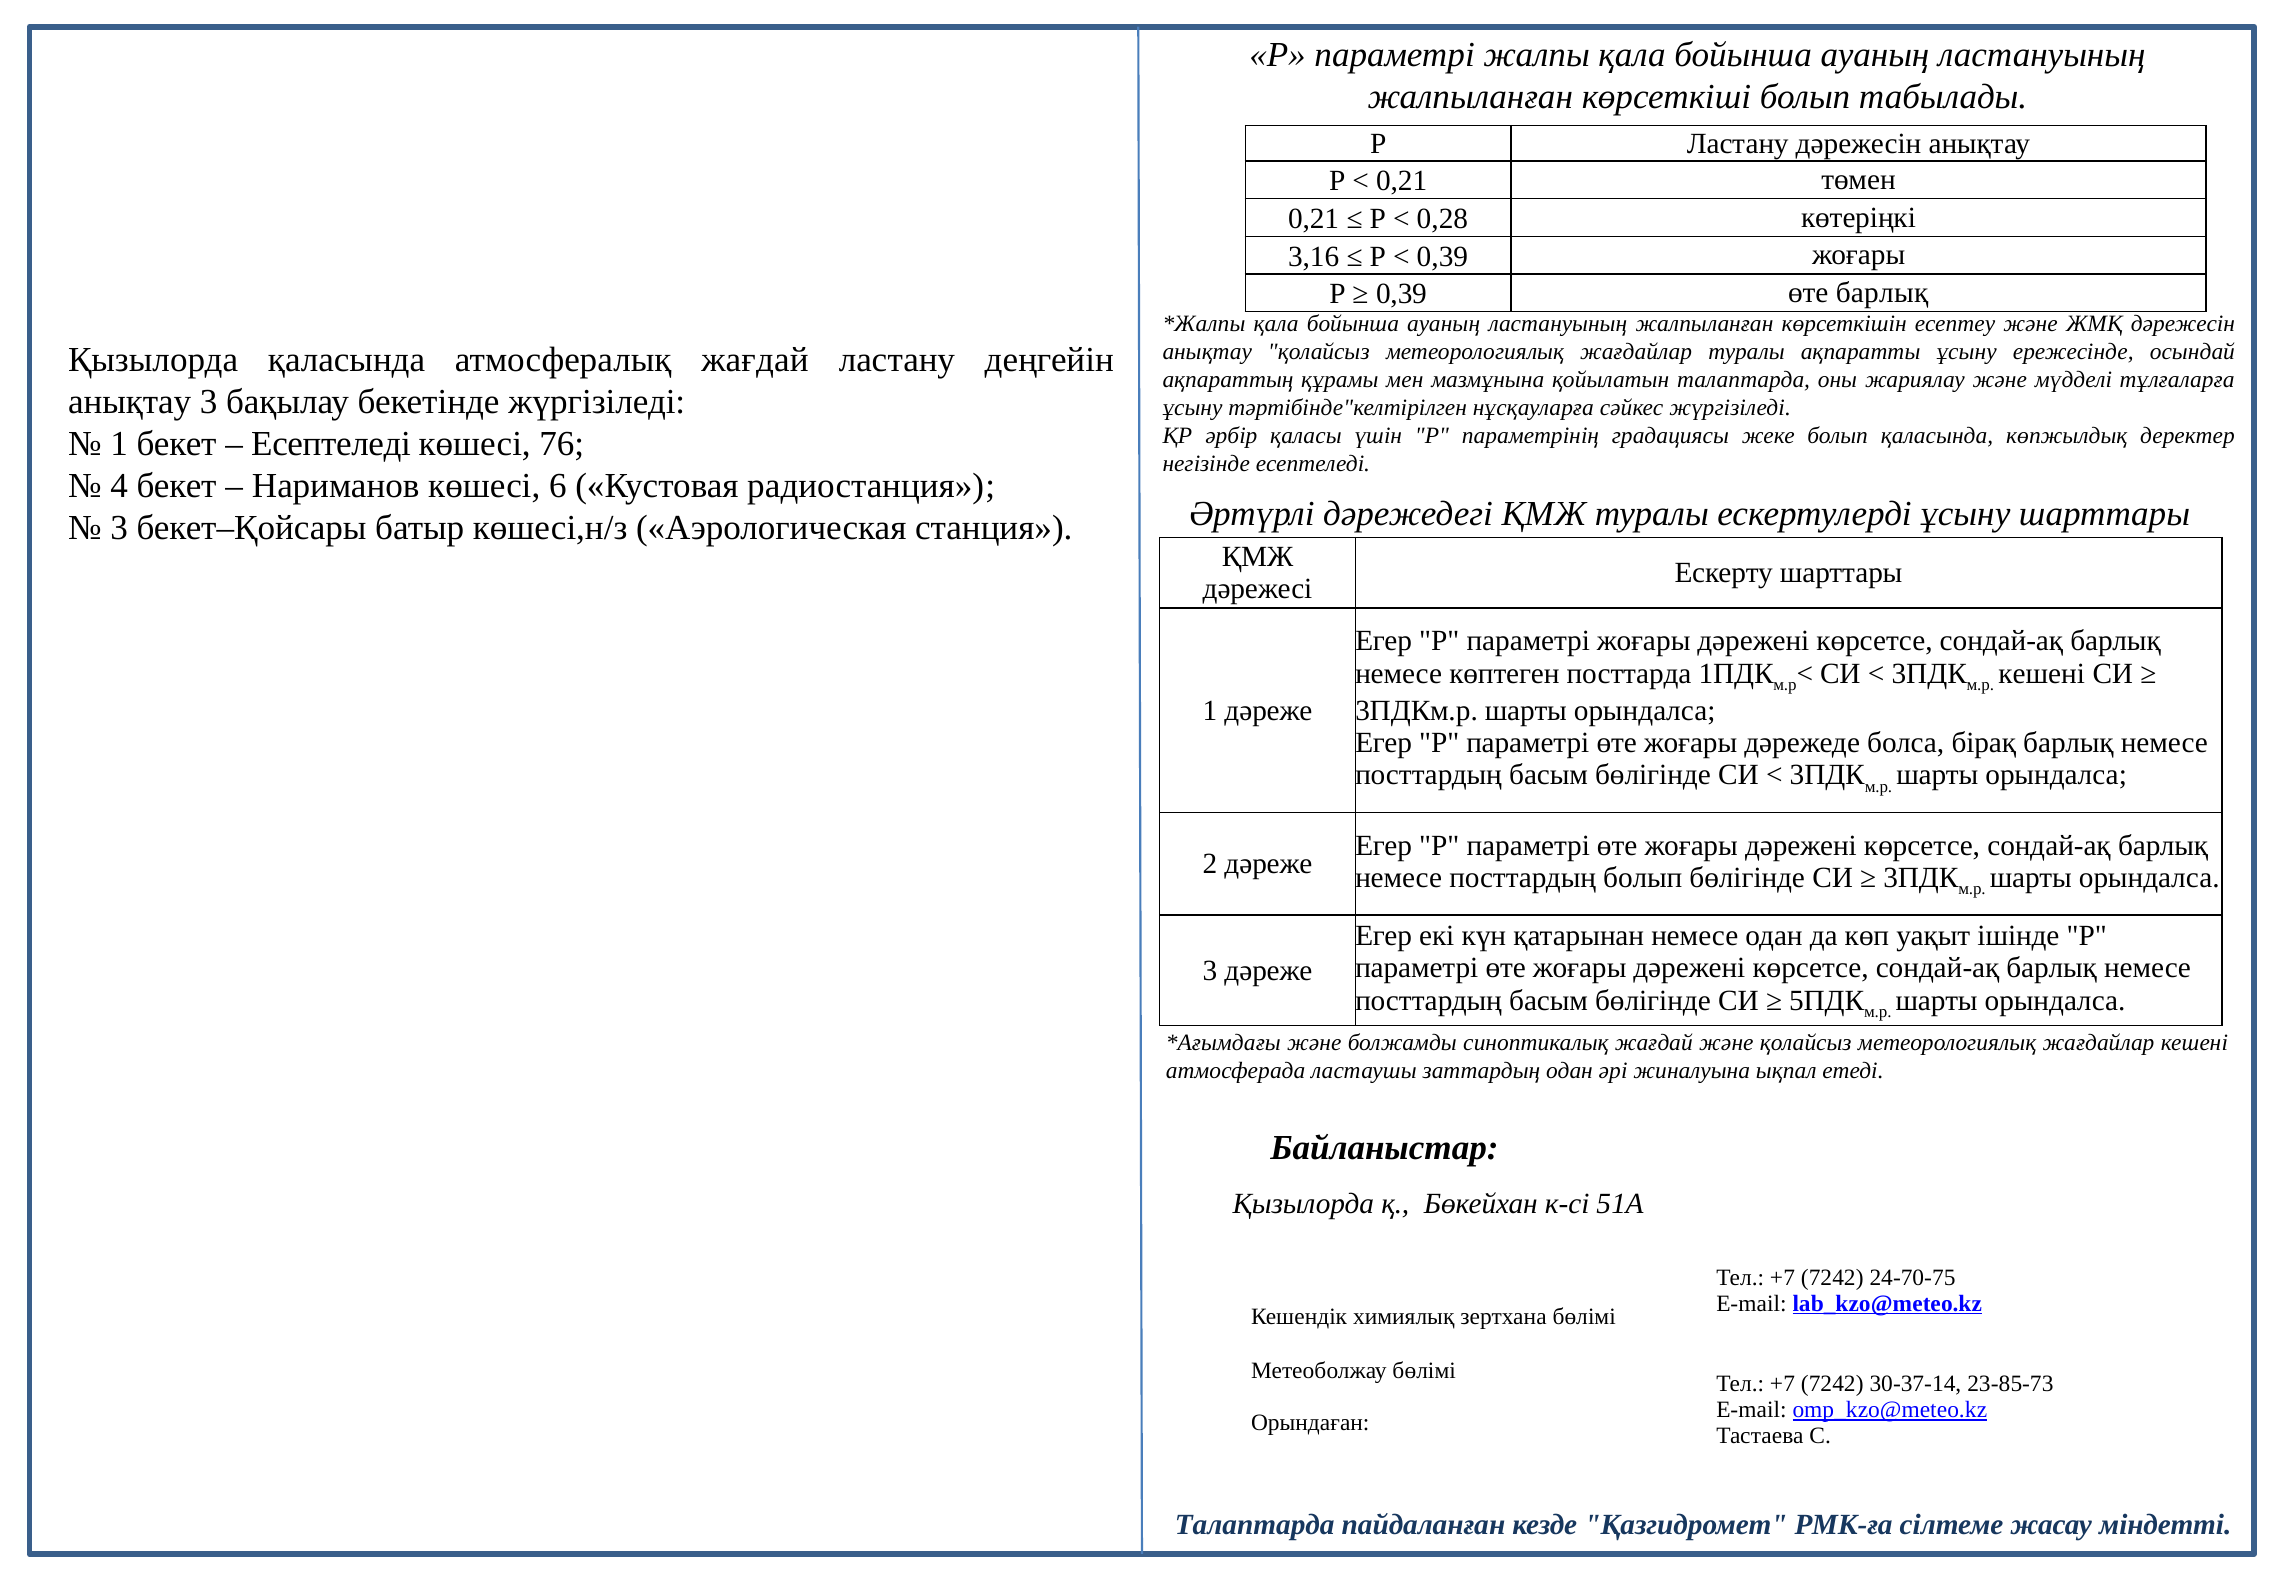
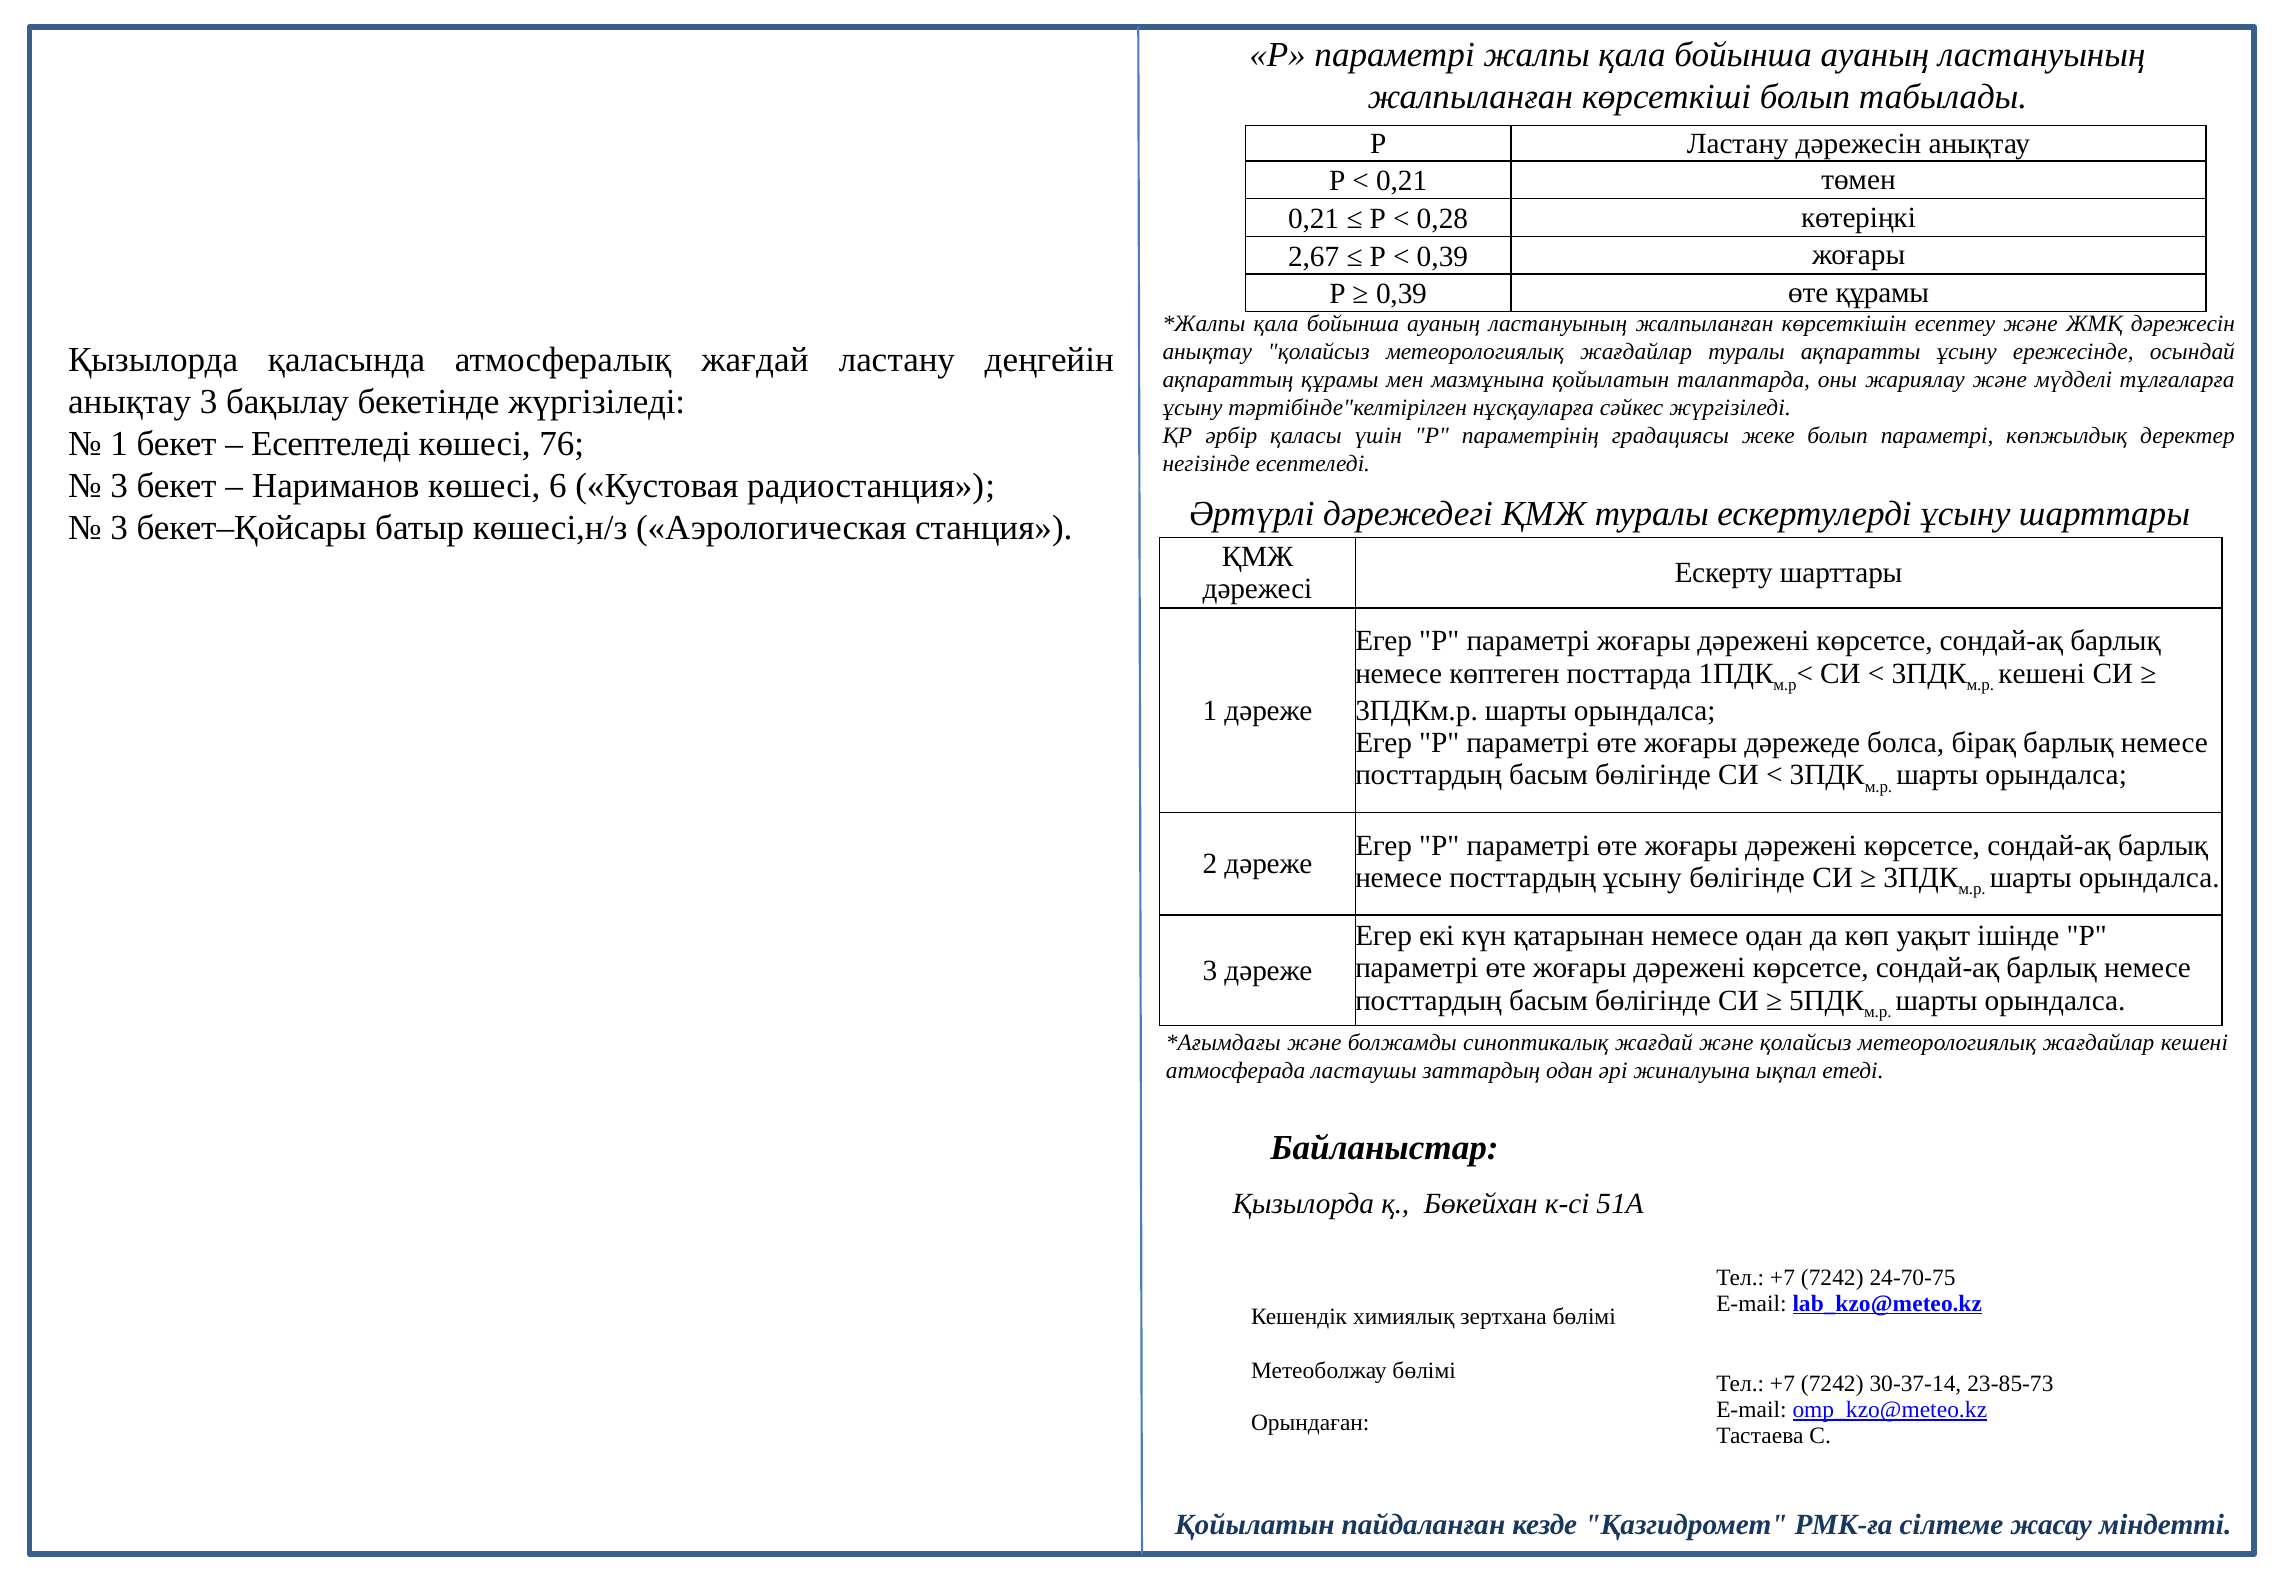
3,16: 3,16 -> 2,67 (1314, 256)
өте барлық: барлық -> құрамы (1882, 293)
болып қаласында: қаласында -> параметрі (1937, 436)
4: 4 -> 3 (119, 486)
посттардың болып: болып -> ұсыну (1643, 878)
Талаптарда: Талаптарда -> Қойылатын (1255, 1525)
